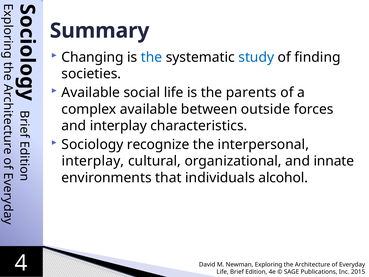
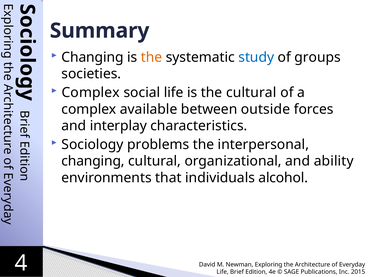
the colour: blue -> orange (152, 57)
finding: finding -> groups (318, 57)
Available: Available -> Complex (91, 93)
the parents: parents -> cultural (251, 93)
recognize: recognize -> problems (158, 144)
interplay: interplay -> changing (93, 161)
innate: innate -> ability (334, 161)
